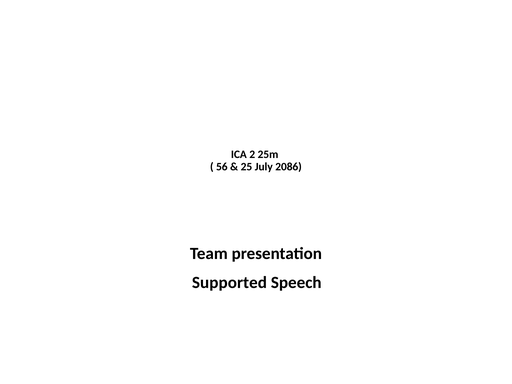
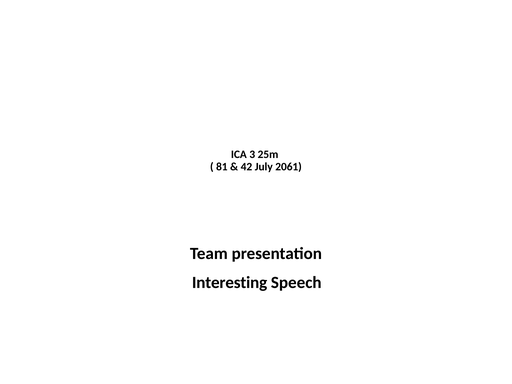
2: 2 -> 3 (252, 154)
56: 56 -> 81 (222, 167)
25: 25 -> 42 (246, 167)
2086: 2086 -> 2061 (289, 167)
Supported: Supported -> Interesting (230, 283)
